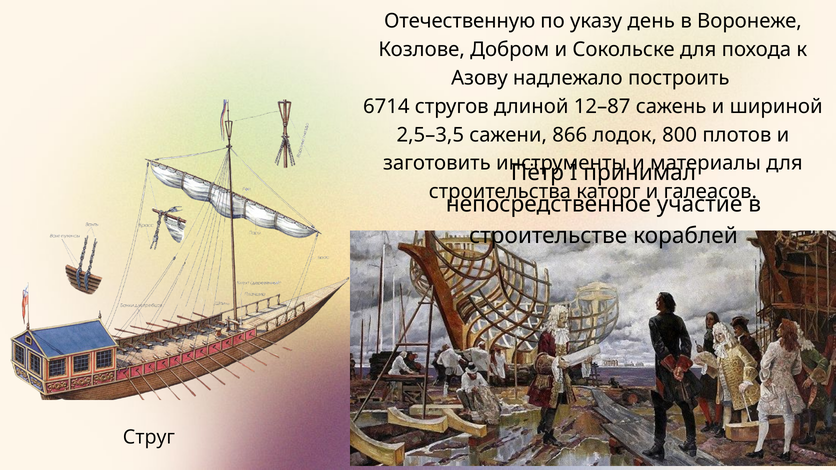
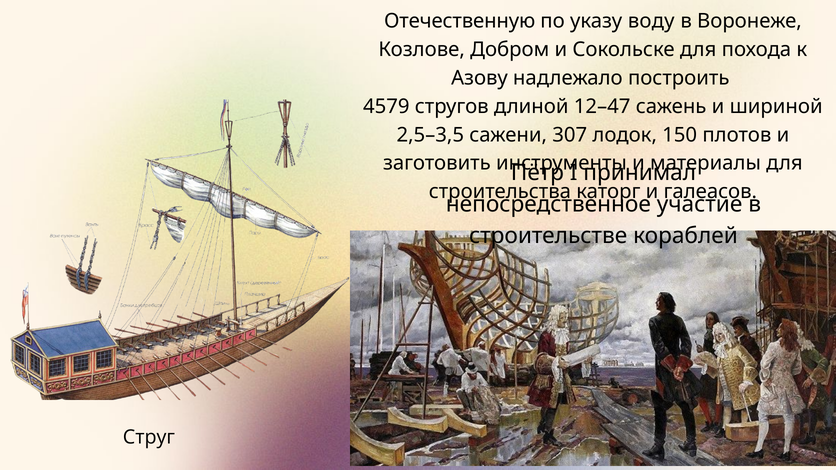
день: день -> воду (651, 21)
6714: 6714 -> 4579 (386, 106)
12–87: 12–87 -> 12–47 (602, 106)
866: 866 -> 307 (570, 135)
800: 800 -> 150 (680, 135)
